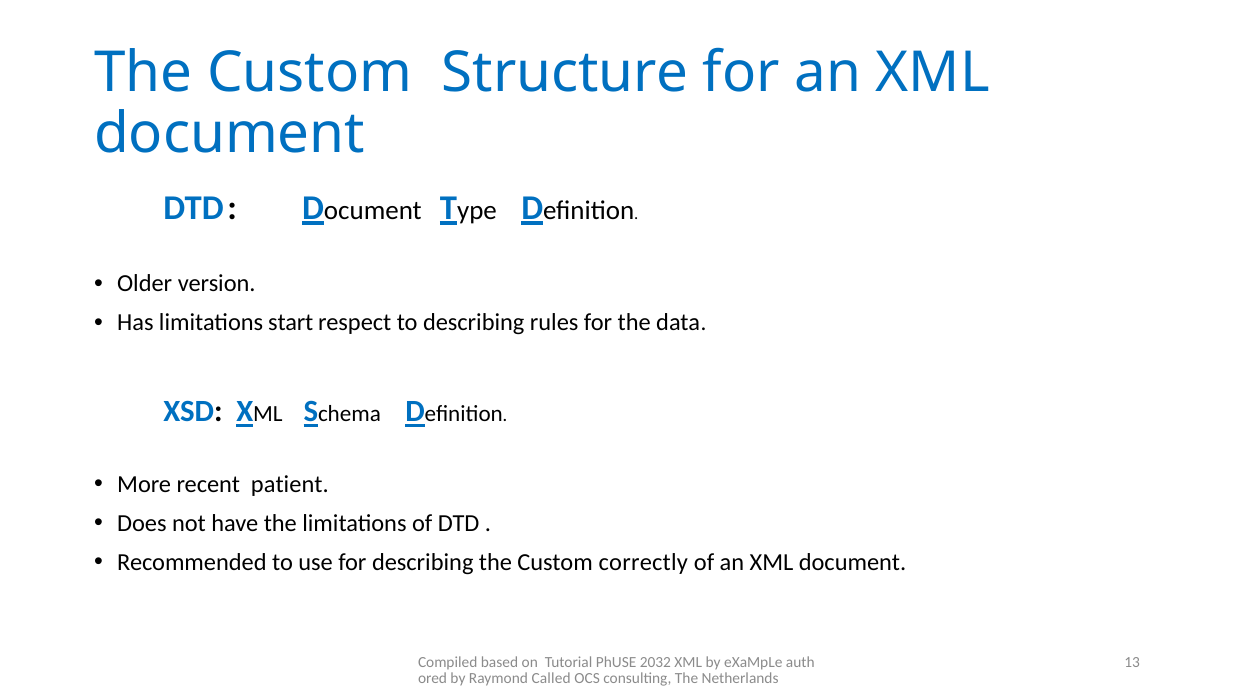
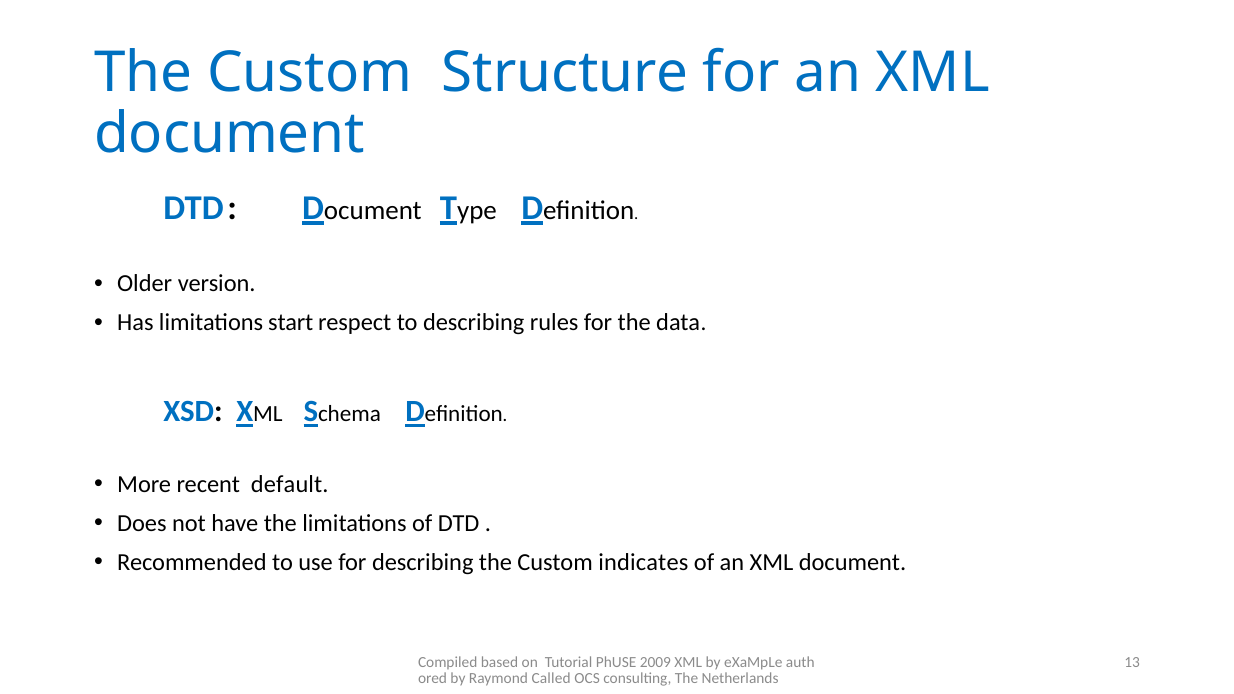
patient: patient -> default (290, 484)
correctly: correctly -> indicates (643, 563)
2032: 2032 -> 2009 (655, 663)
